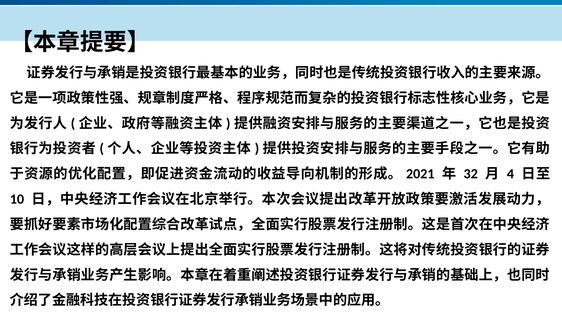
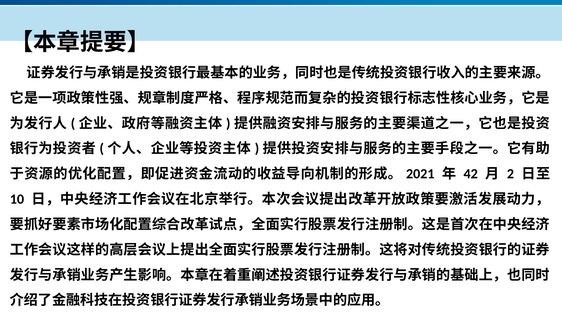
32: 32 -> 42 (471, 174)
4: 4 -> 2 (510, 174)
